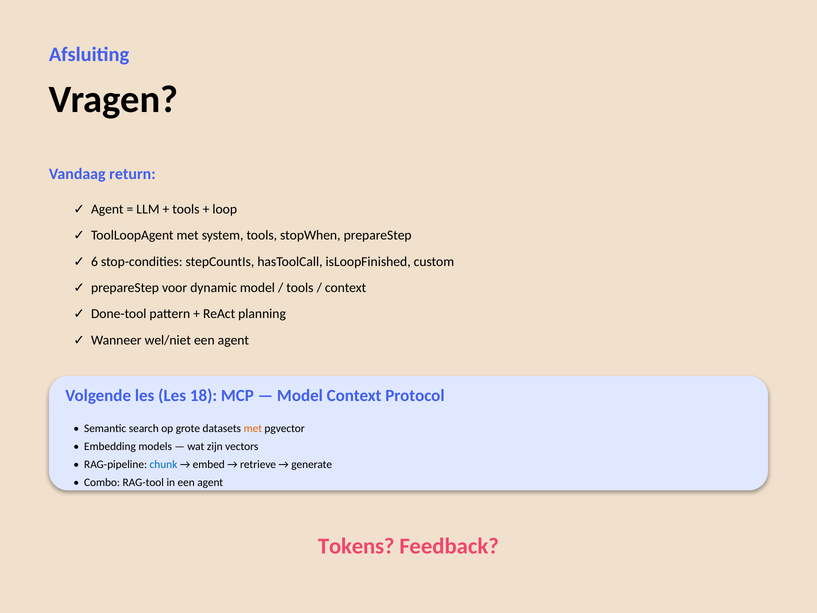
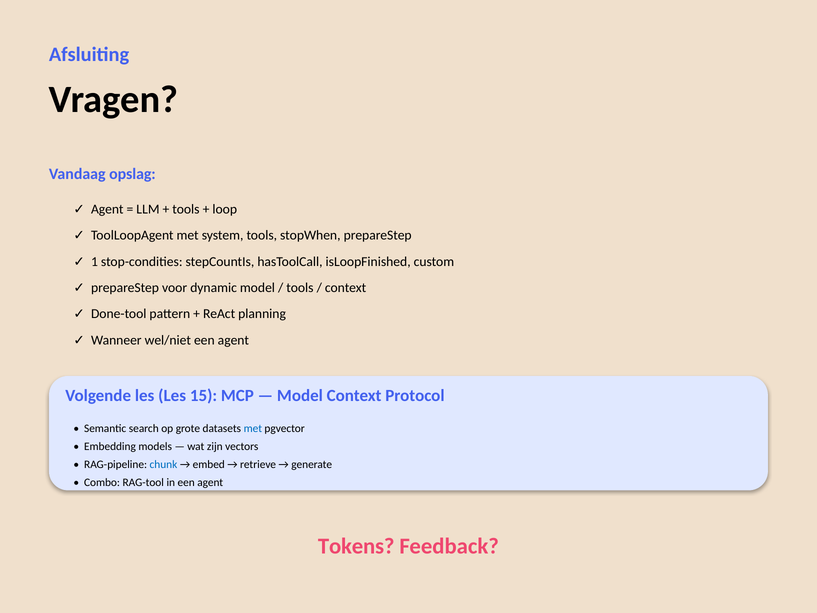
return: return -> opslag (132, 174)
6: 6 -> 1 (95, 262)
18: 18 -> 15 (204, 395)
met colour: orange -> blue (253, 428)
